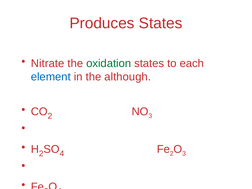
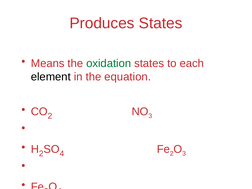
Nitrate: Nitrate -> Means (48, 63)
element colour: blue -> black (51, 77)
although: although -> equation (128, 77)
